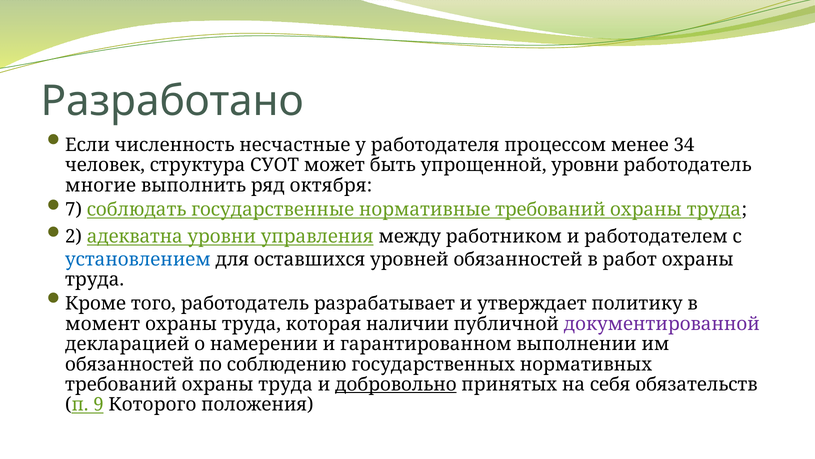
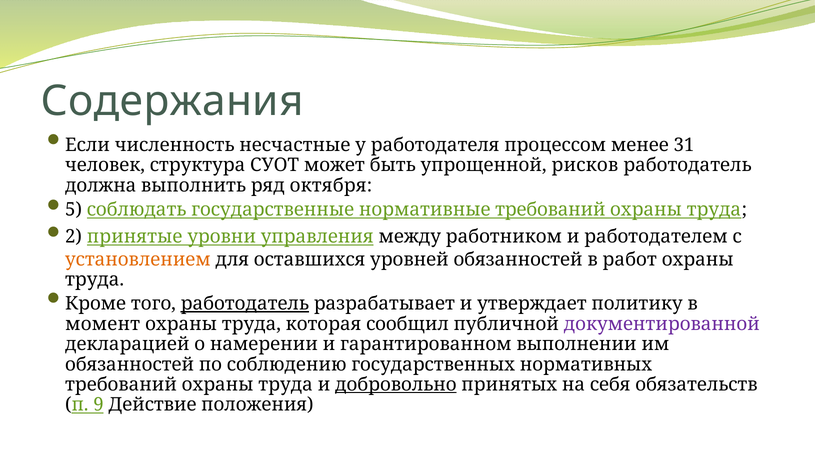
Разработано: Разработано -> Содержания (172, 101)
34: 34 -> 31 (684, 145)
упрощенной уровни: уровни -> рисков (585, 165)
многие: многие -> должна (101, 185)
7: 7 -> 5 (74, 209)
адекватна: адекватна -> принятые (135, 236)
установлением colour: blue -> orange (138, 259)
работодатель underline: none -> present (245, 303)
наличии: наличии -> сообщил (407, 324)
Которого: Которого -> Действие (153, 404)
